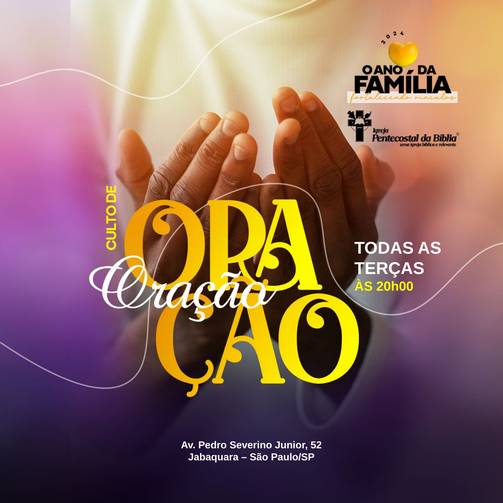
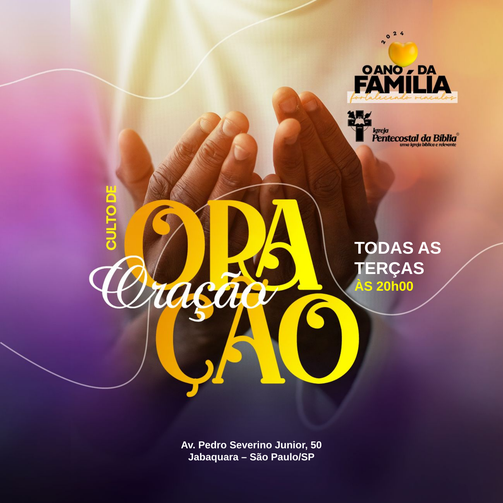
52: 52 -> 50 (316, 445)
